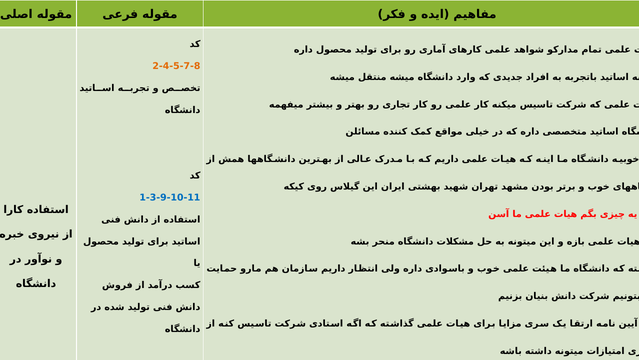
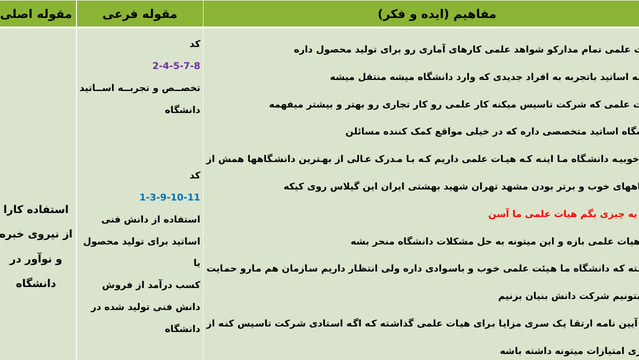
2-4-5-7-8 colour: orange -> purple (176, 66)
